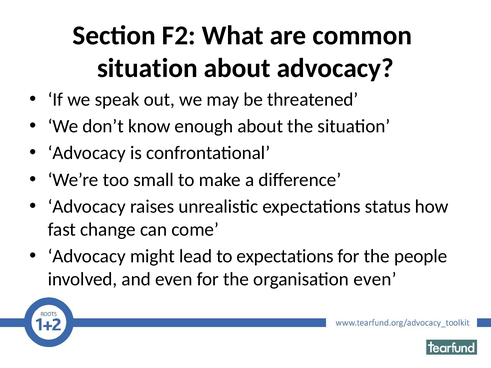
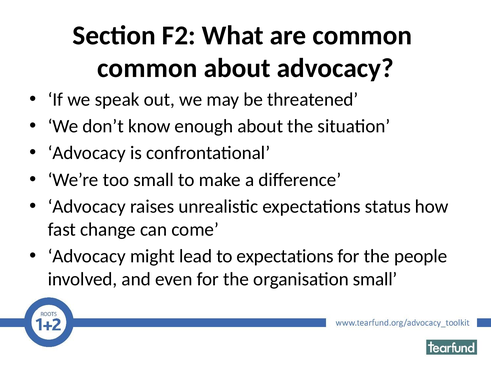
situation: situation -> common (147, 68)
organisation even: even -> small (375, 279)
